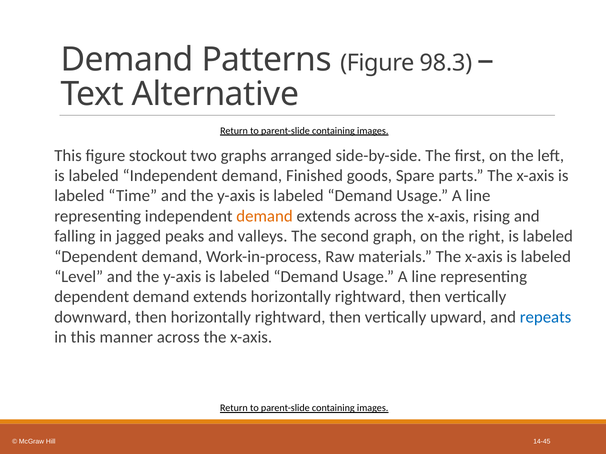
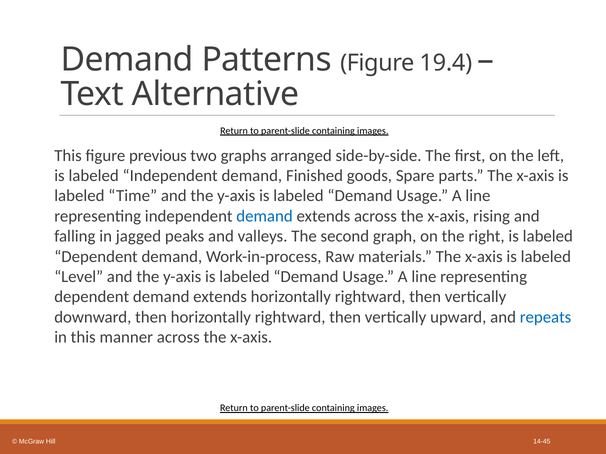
98.3: 98.3 -> 19.4 (446, 63)
stockout: stockout -> previous (158, 156)
demand colour: orange -> blue (265, 216)
